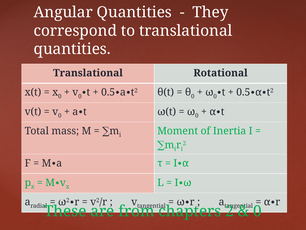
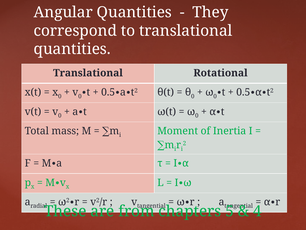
chapters 2: 2 -> 5 (230, 211)
0: 0 -> 4 (257, 211)
